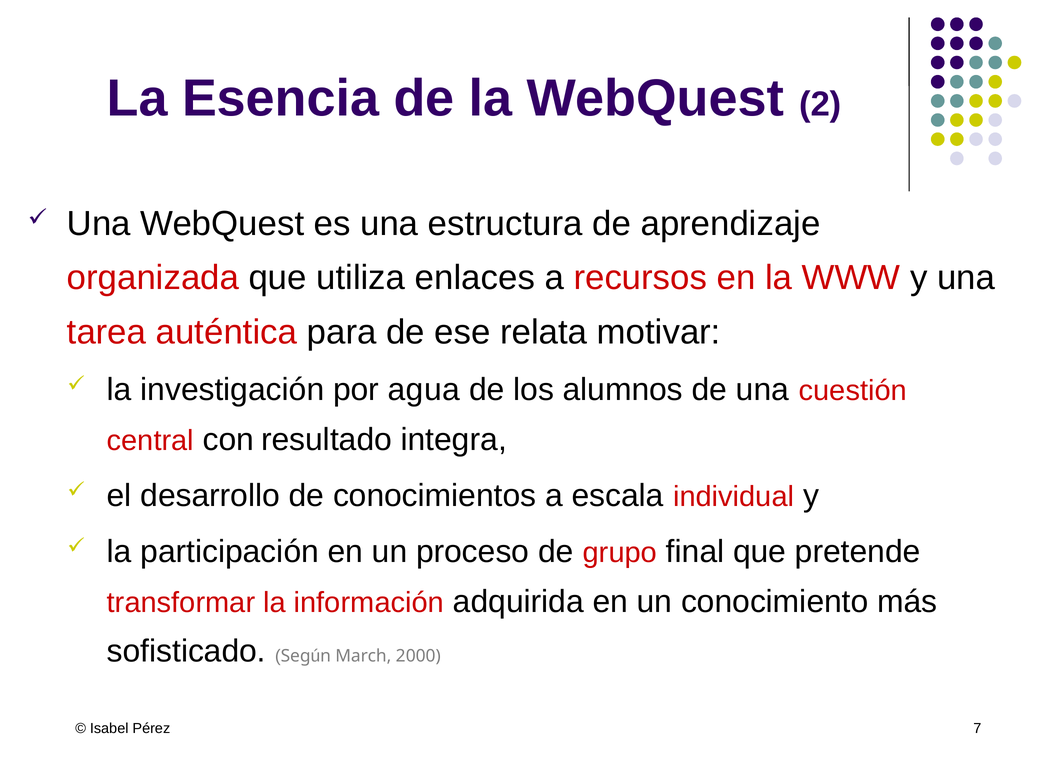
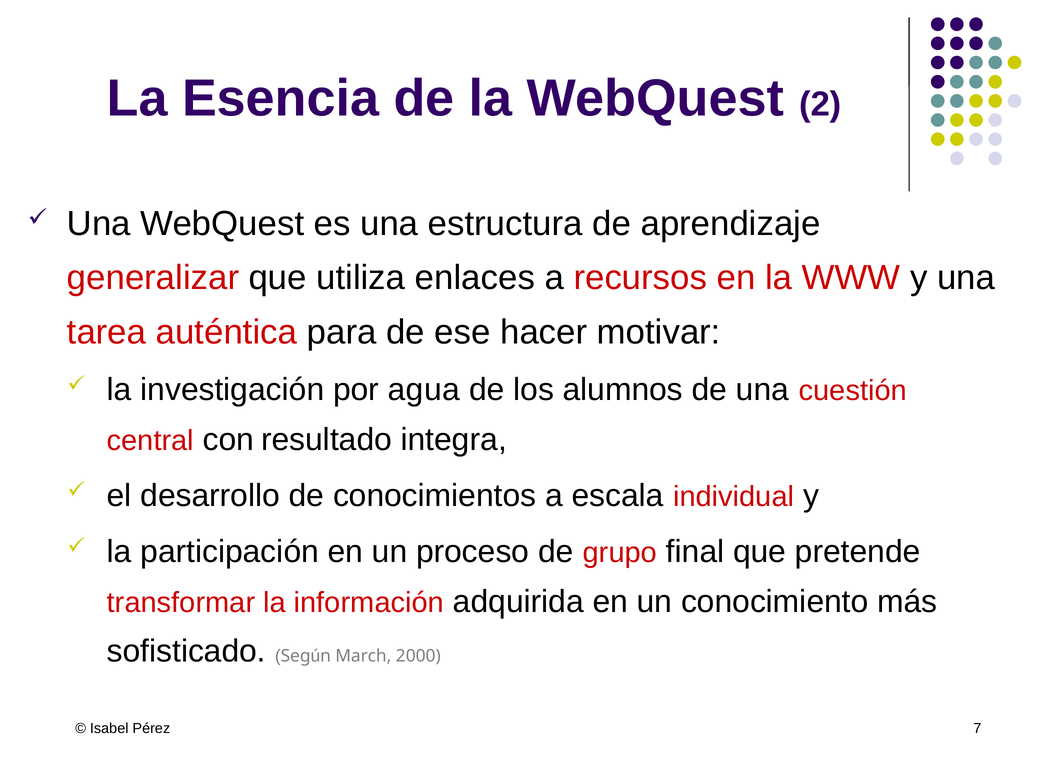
organizada: organizada -> generalizar (153, 278)
relata: relata -> hacer (544, 332)
